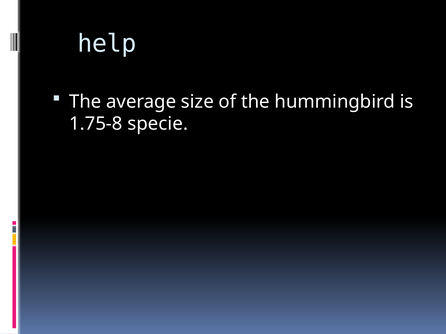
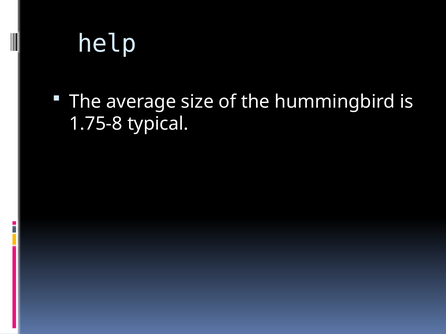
specie: specie -> typical (158, 124)
